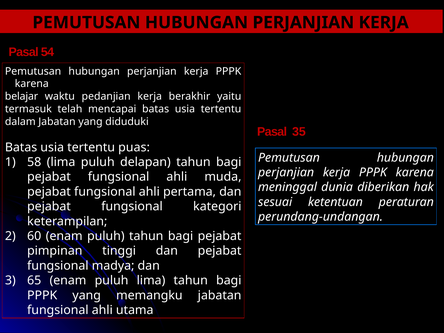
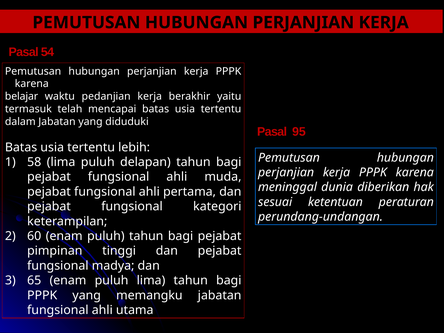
35: 35 -> 95 (299, 132)
puas: puas -> lebih (134, 147)
